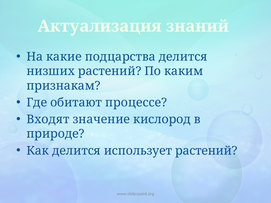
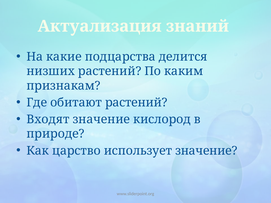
обитают процессе: процессе -> растений (136, 103)
Как делится: делится -> царство (76, 151)
использует растений: растений -> значение (206, 151)
